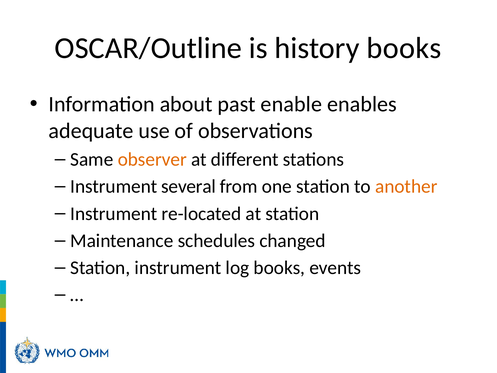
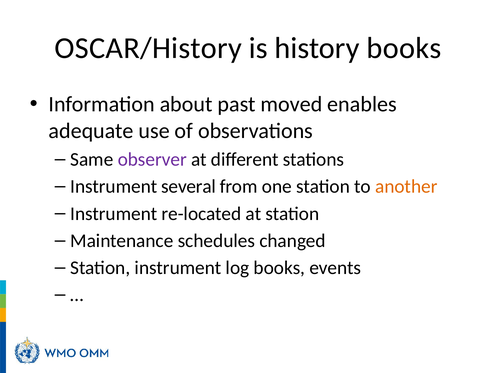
OSCAR/Outline: OSCAR/Outline -> OSCAR/History (148, 48)
enable: enable -> moved (291, 104)
observer colour: orange -> purple (152, 159)
